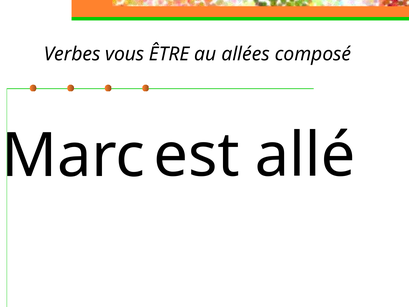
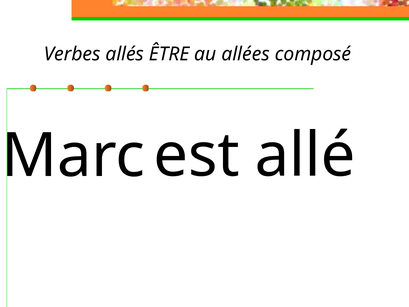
vous: vous -> allés (125, 54)
